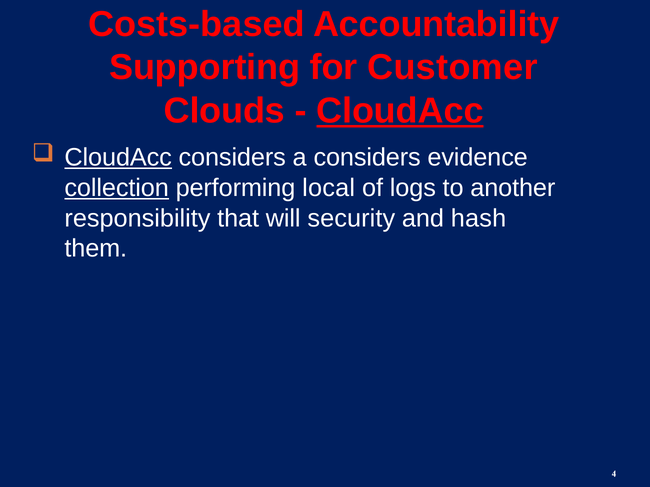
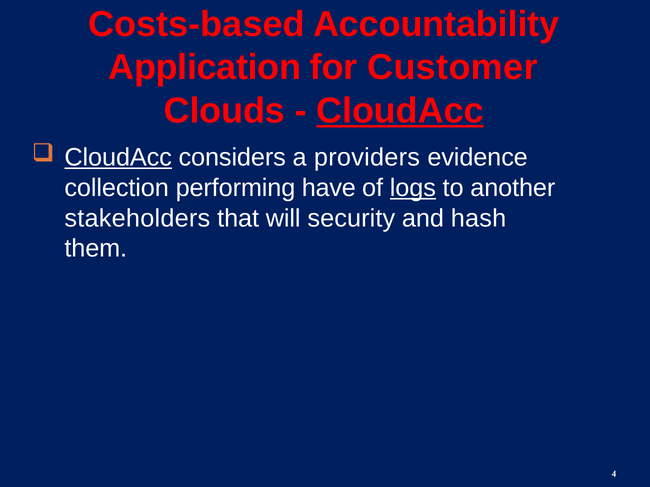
Supporting: Supporting -> Application (205, 68)
a considers: considers -> providers (367, 158)
collection underline: present -> none (117, 188)
local: local -> have (329, 188)
logs underline: none -> present (413, 188)
responsibility: responsibility -> stakeholders (137, 218)
